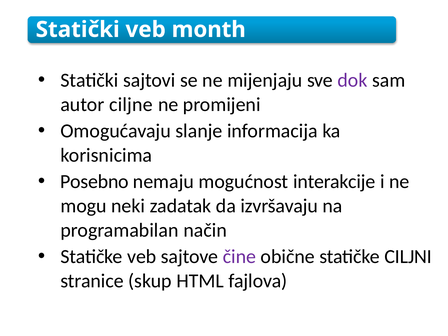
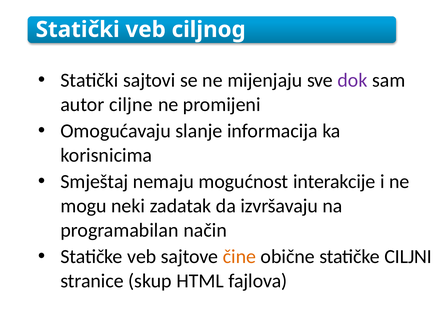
month: month -> ciljnog (209, 30)
Posebno: Posebno -> Smještaj (94, 182)
čine colour: purple -> orange (239, 257)
